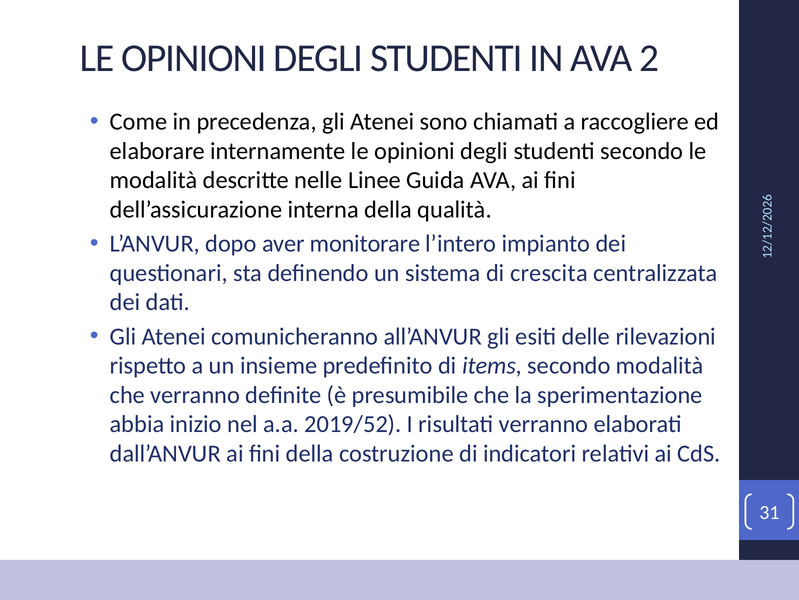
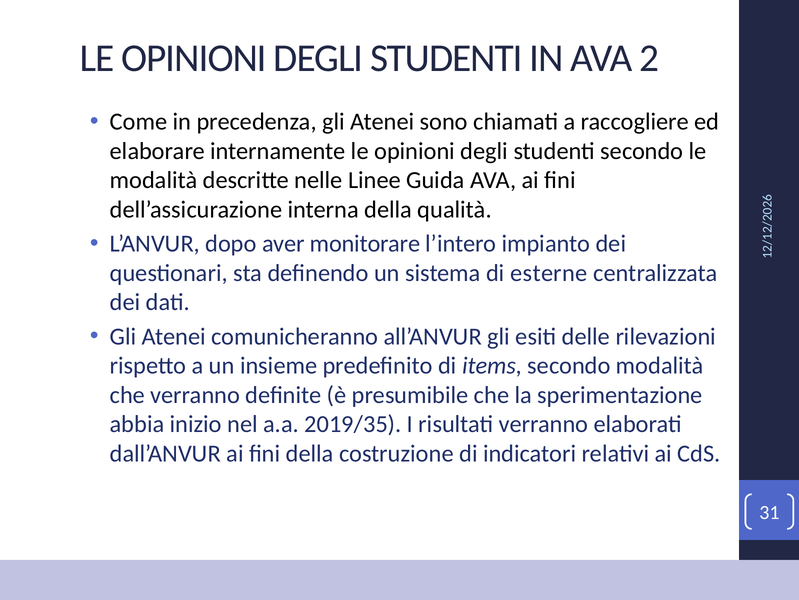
crescita: crescita -> esterne (549, 273)
2019/52: 2019/52 -> 2019/35 (353, 424)
